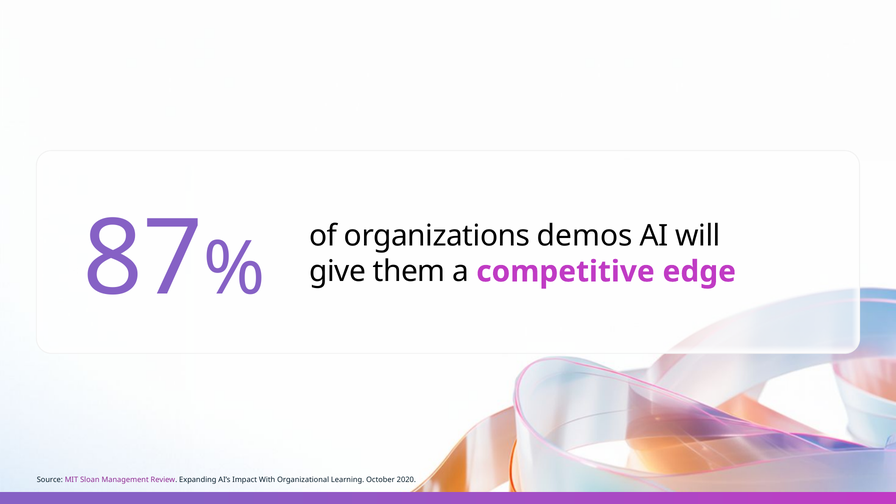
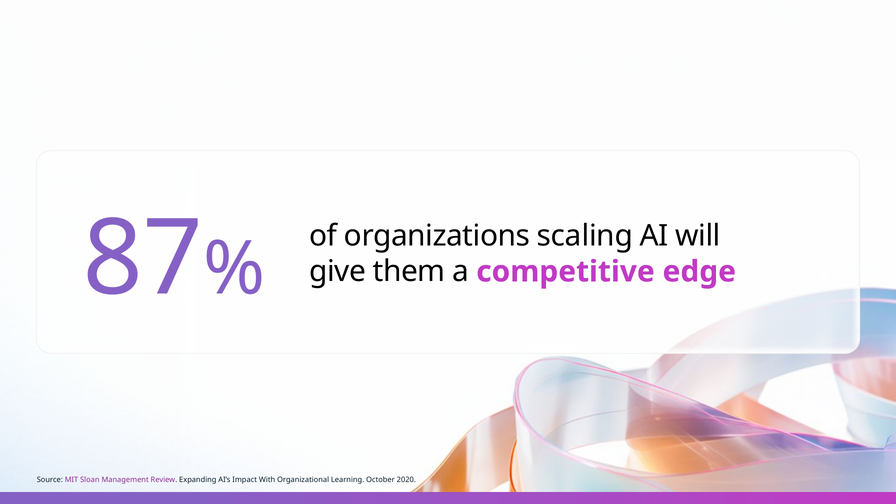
demos: demos -> scaling (585, 236)
